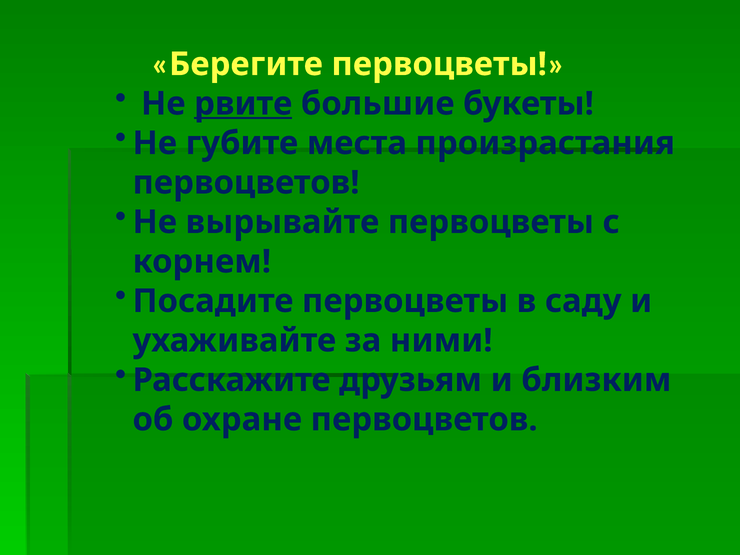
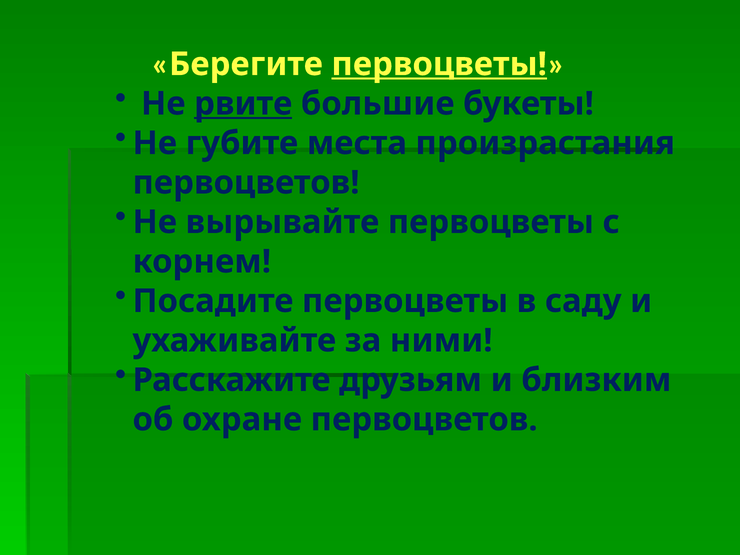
первоцветы underline: none -> present (439, 64)
